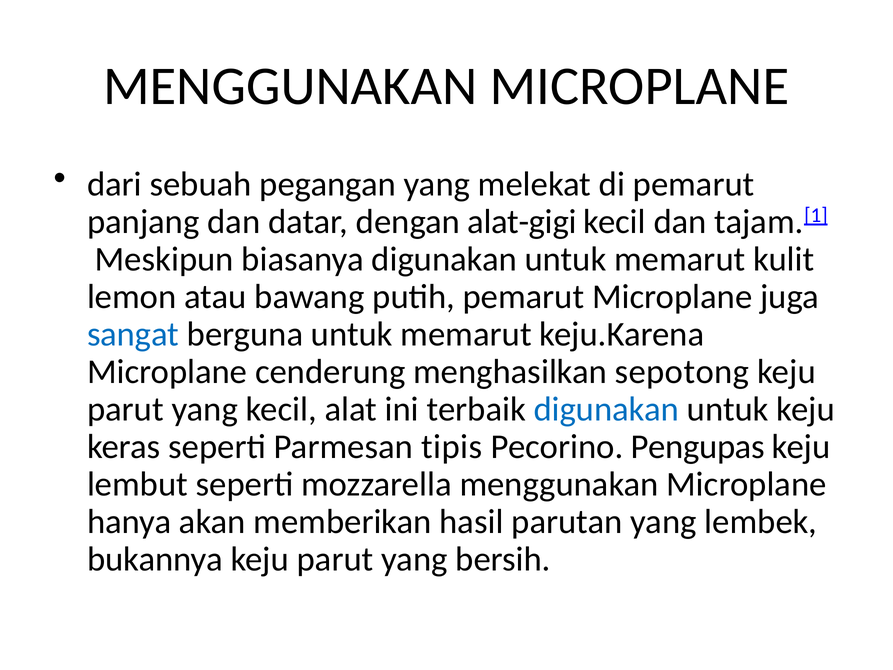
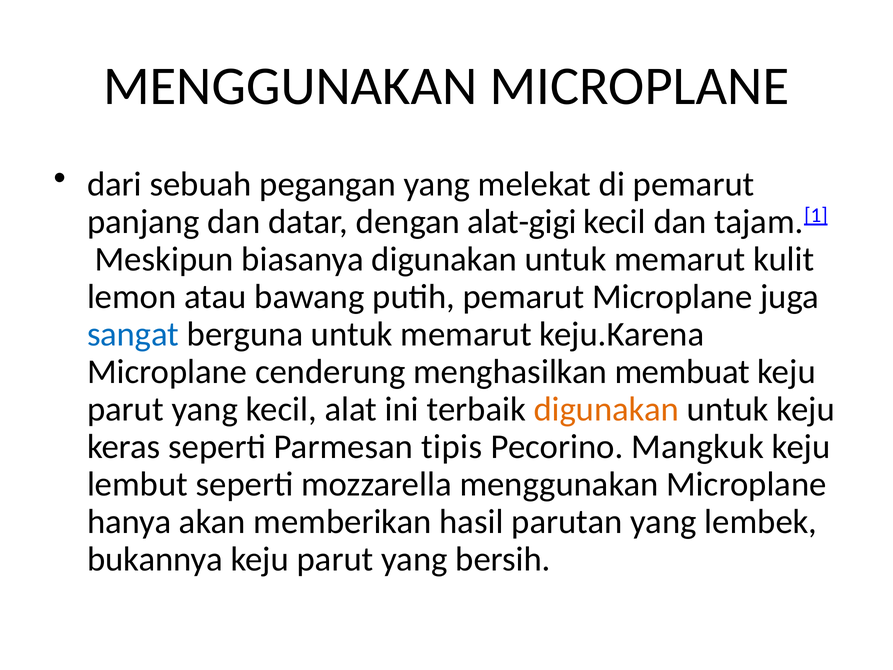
sepotong: sepotong -> membuat (682, 372)
digunakan colour: blue -> orange (606, 409)
Pengupas: Pengupas -> Mangkuk (697, 447)
